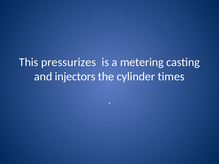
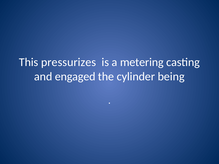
injectors: injectors -> engaged (75, 77)
times: times -> being (171, 77)
